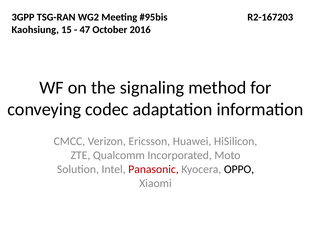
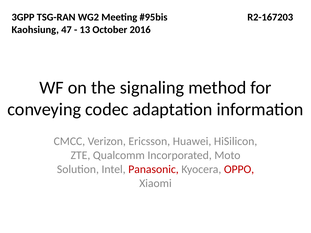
15: 15 -> 47 (66, 30)
47: 47 -> 13 (85, 30)
OPPO colour: black -> red (239, 170)
